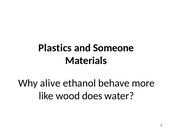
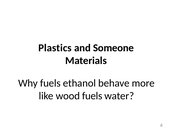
Why alive: alive -> fuels (50, 83)
wood does: does -> fuels (92, 96)
